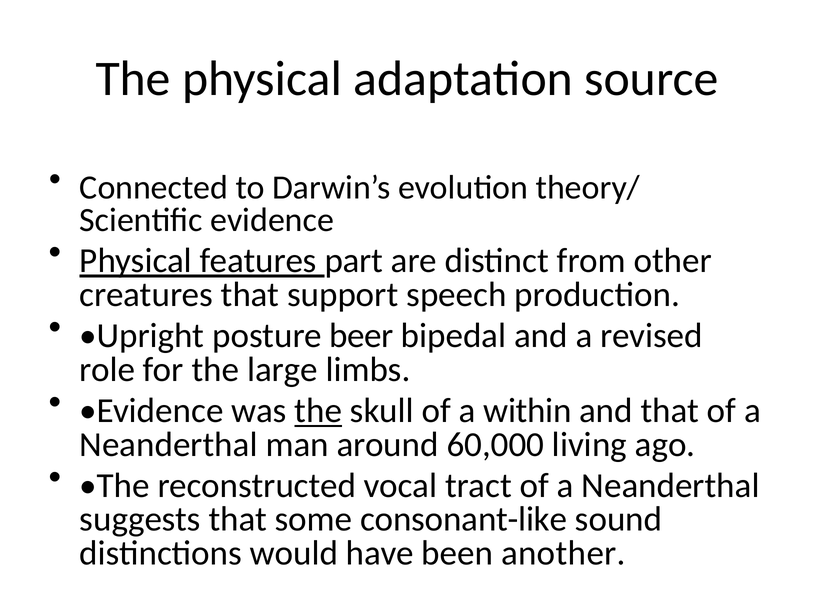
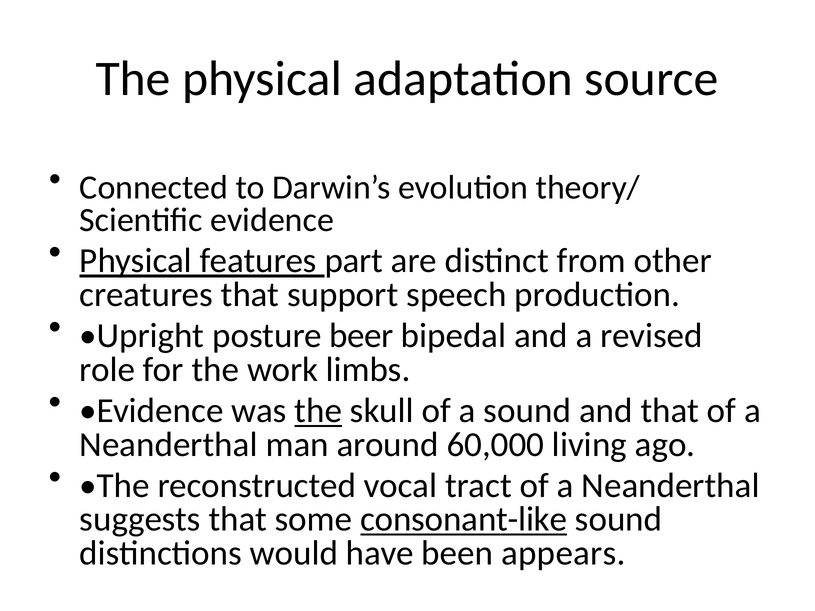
large: large -> work (283, 370)
a within: within -> sound (527, 411)
consonant-like underline: none -> present (464, 520)
another: another -> appears (563, 553)
